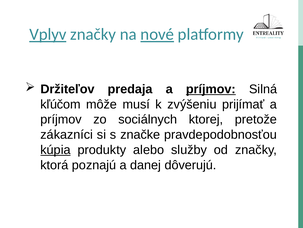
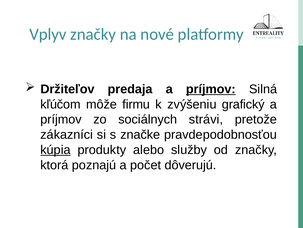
Vplyv underline: present -> none (48, 34)
nové underline: present -> none (157, 34)
musí: musí -> firmu (136, 104)
prijímať: prijímať -> grafický (243, 104)
ktorej: ktorej -> strávi (206, 119)
danej: danej -> počet (146, 165)
